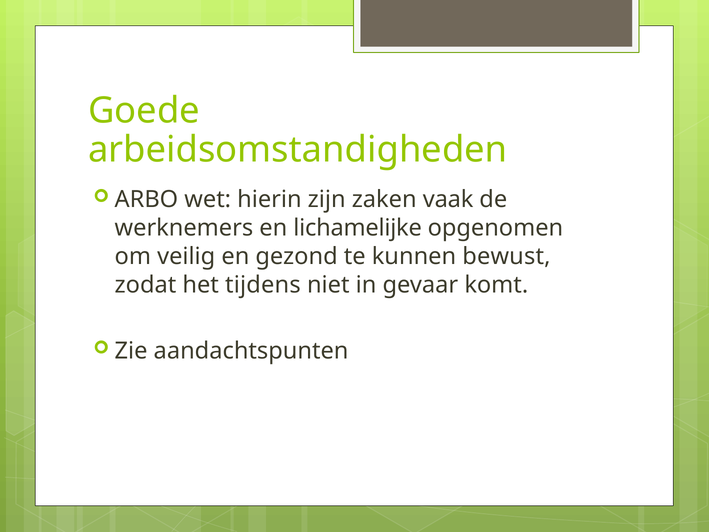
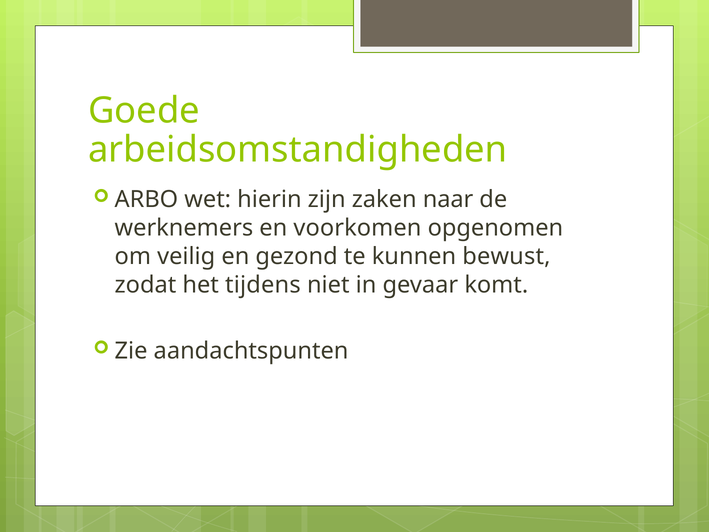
vaak: vaak -> naar (448, 200)
lichamelijke: lichamelijke -> voorkomen (357, 228)
